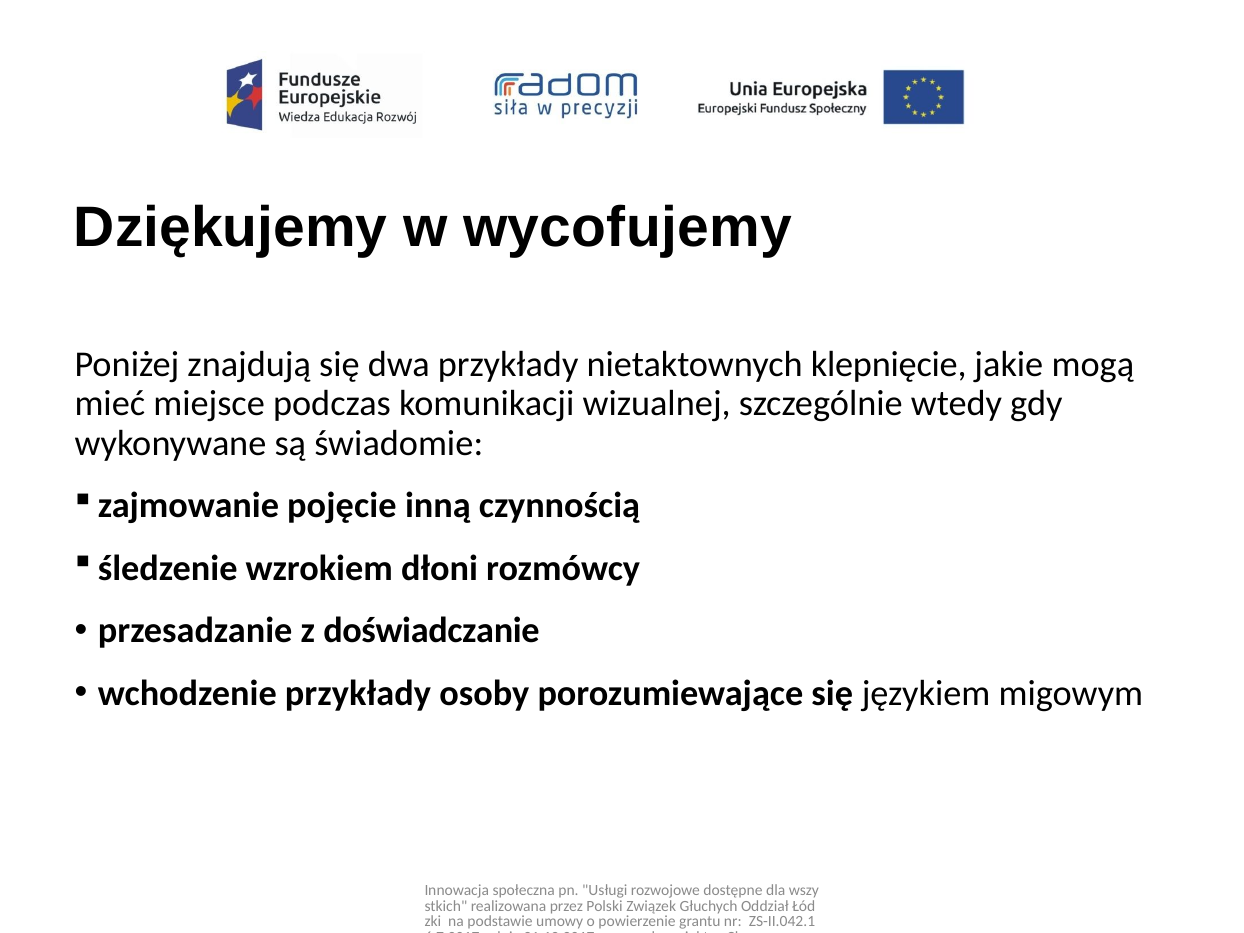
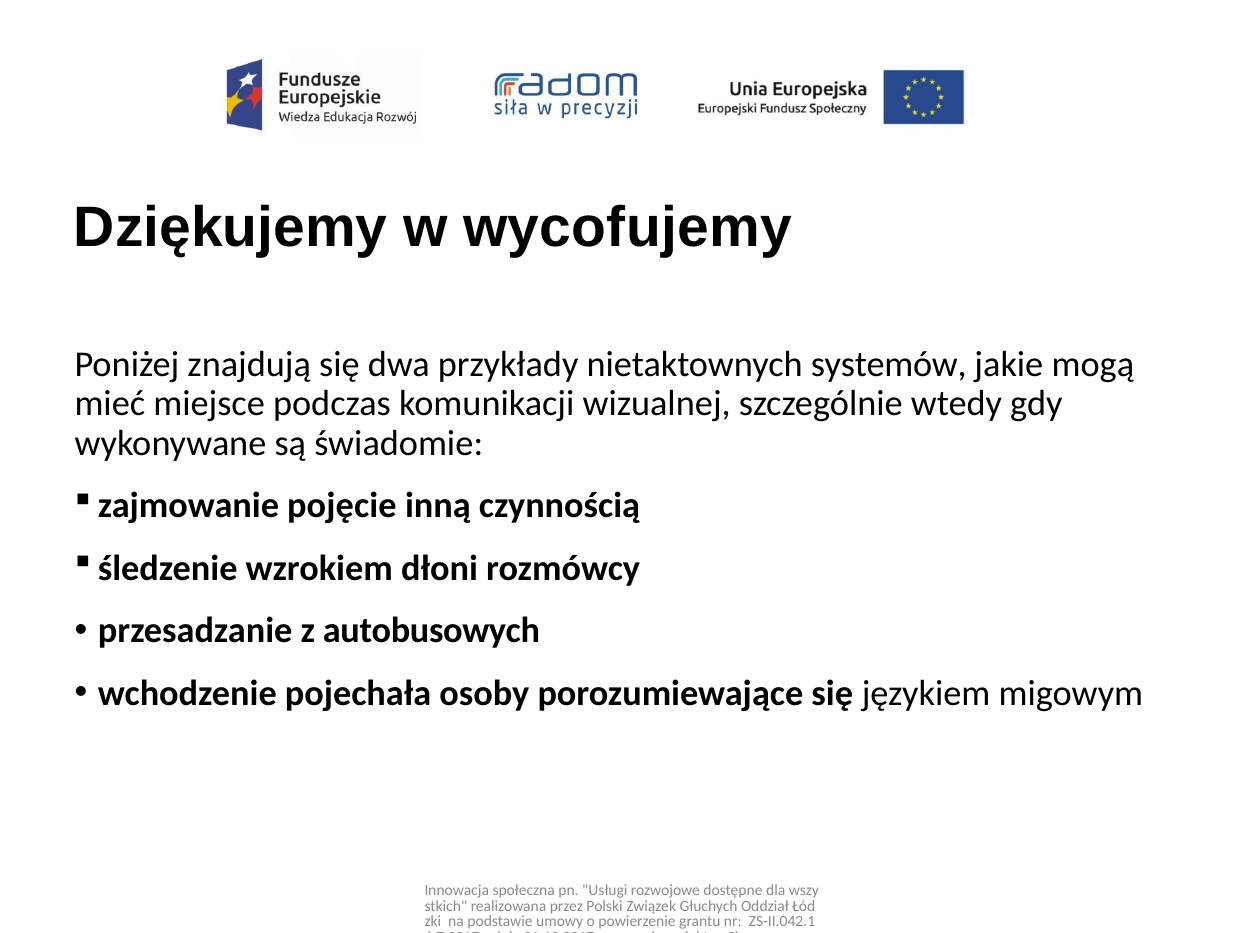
klepnięcie: klepnięcie -> systemów (889, 365)
doświadczanie: doświadczanie -> autobusowych (431, 631)
wchodzenie przykłady: przykłady -> pojechała (358, 693)
